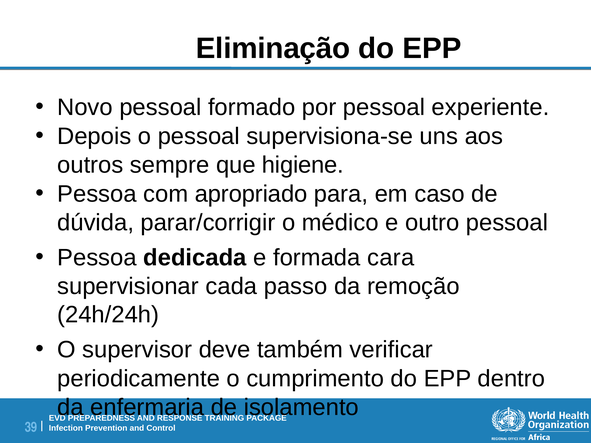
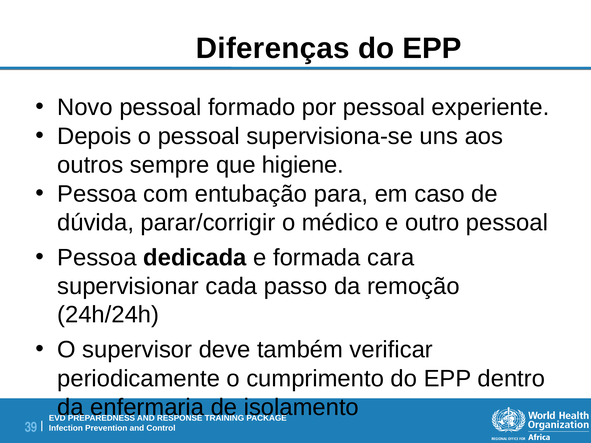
Eliminação: Eliminação -> Diferenças (273, 48)
apropriado: apropriado -> entubação (251, 194)
